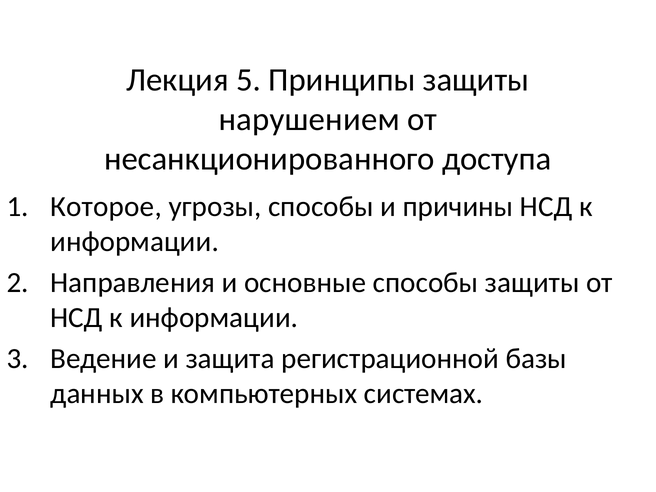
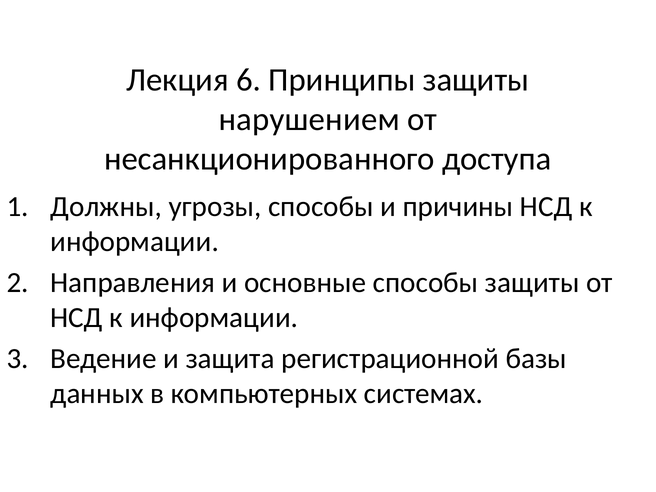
5: 5 -> 6 (248, 80)
Которое: Которое -> Должны (106, 207)
